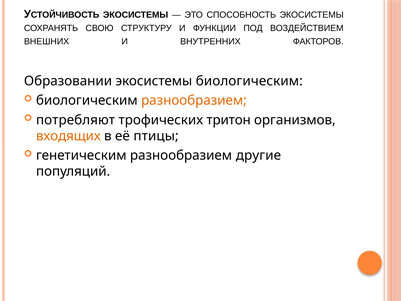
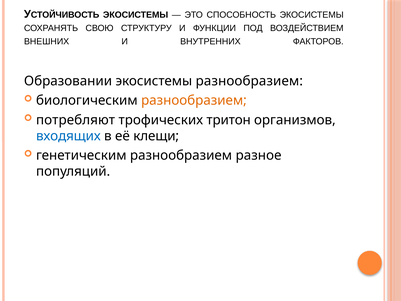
экосистемы биологическим: биологическим -> разнообразием (249, 81)
входящих colour: orange -> blue (68, 136)
птицы: птицы -> клещи (156, 136)
другие: другие -> разное (259, 155)
